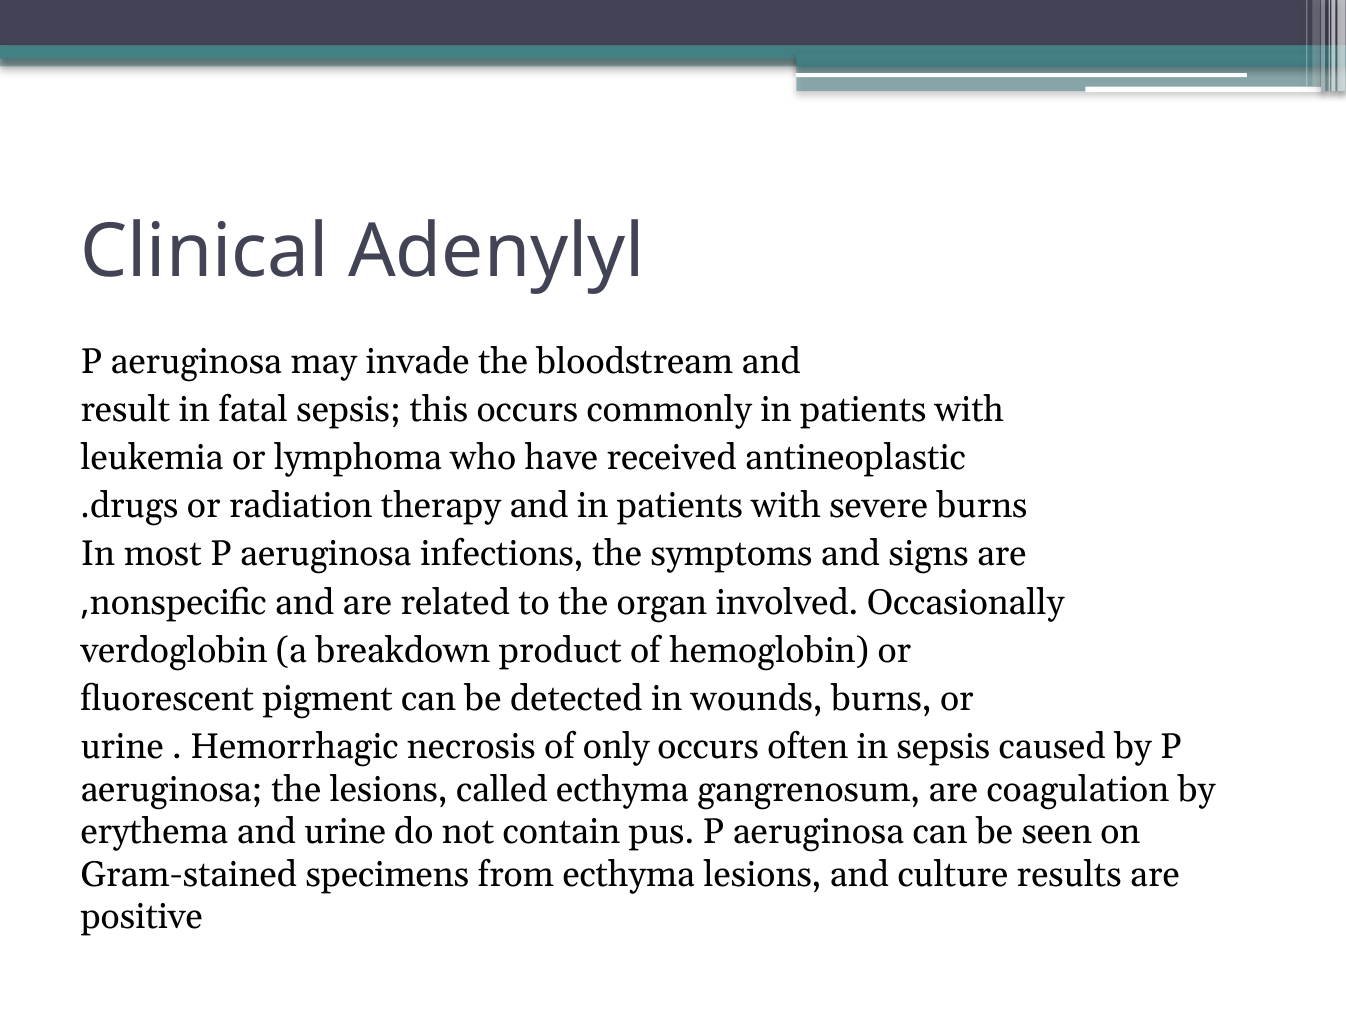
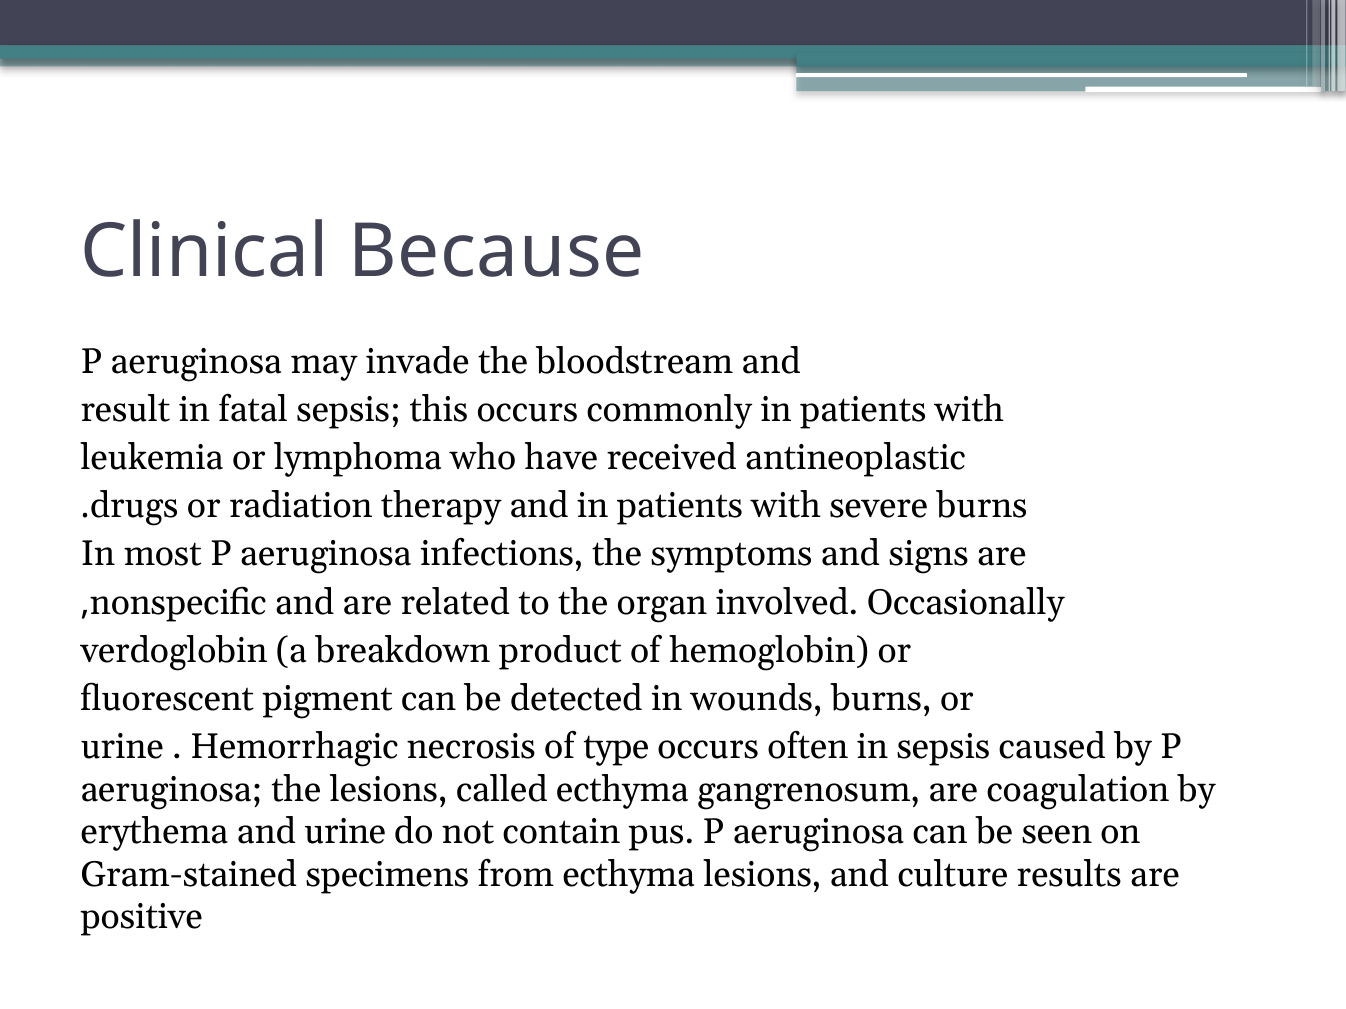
Adenylyl: Adenylyl -> Because (496, 252)
only: only -> type (616, 747)
